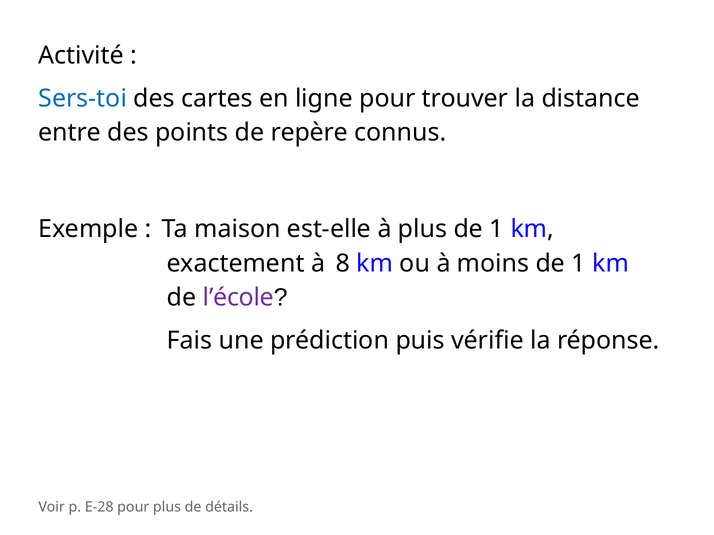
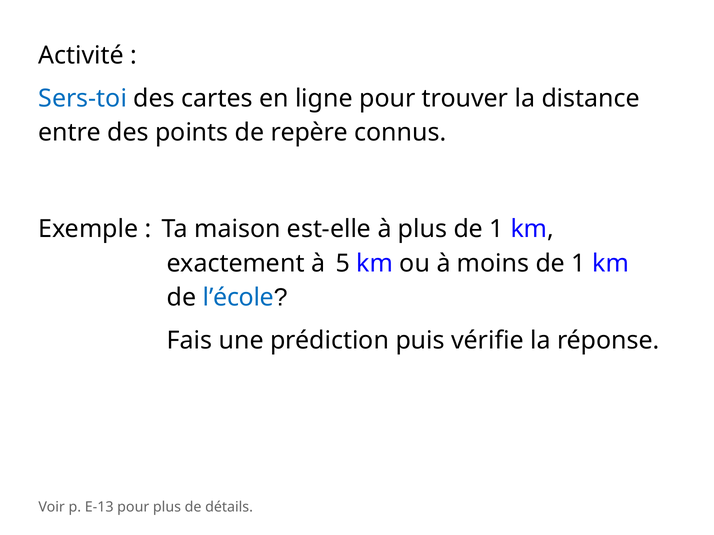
8: 8 -> 5 (343, 264)
l’école colour: purple -> blue (238, 298)
E-28: E-28 -> E-13 (99, 508)
